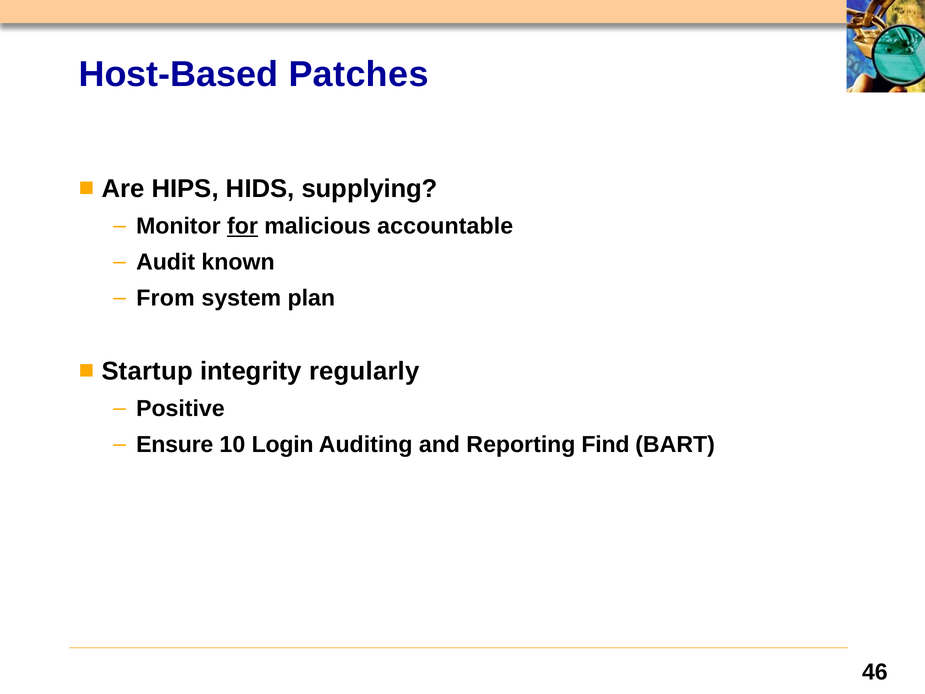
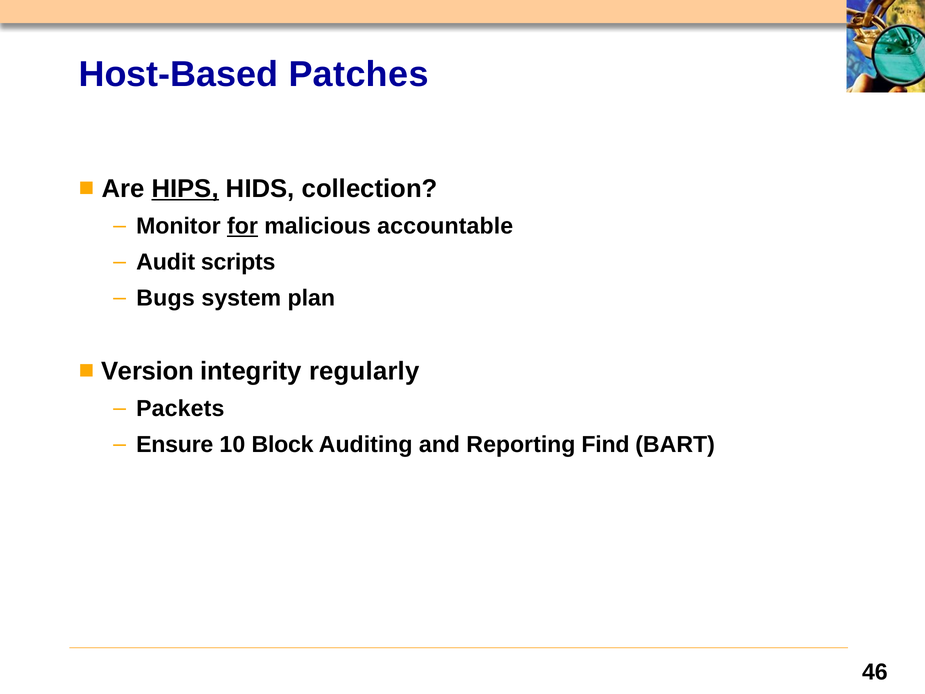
HIPS underline: none -> present (185, 189)
supplying: supplying -> collection (370, 189)
known: known -> scripts (238, 262)
From: From -> Bugs (166, 298)
Startup: Startup -> Version (147, 371)
Positive: Positive -> Packets (180, 409)
Login: Login -> Block (283, 445)
